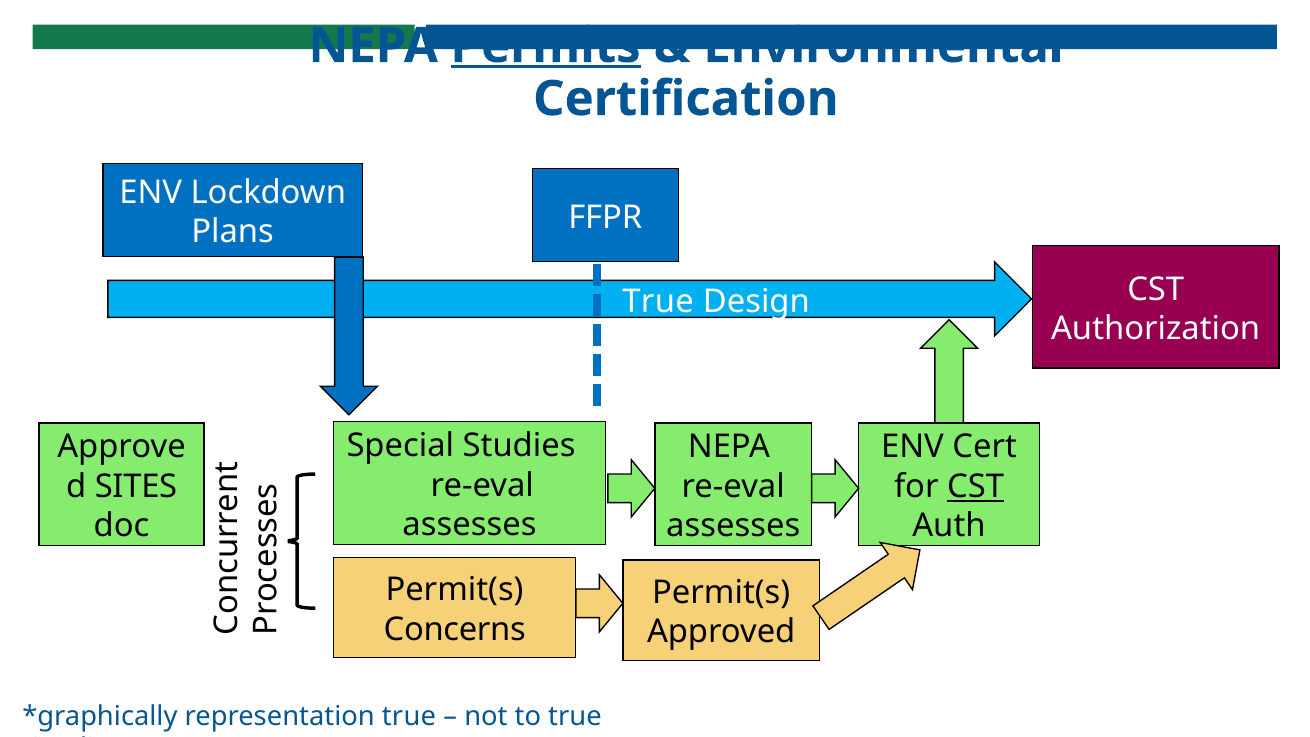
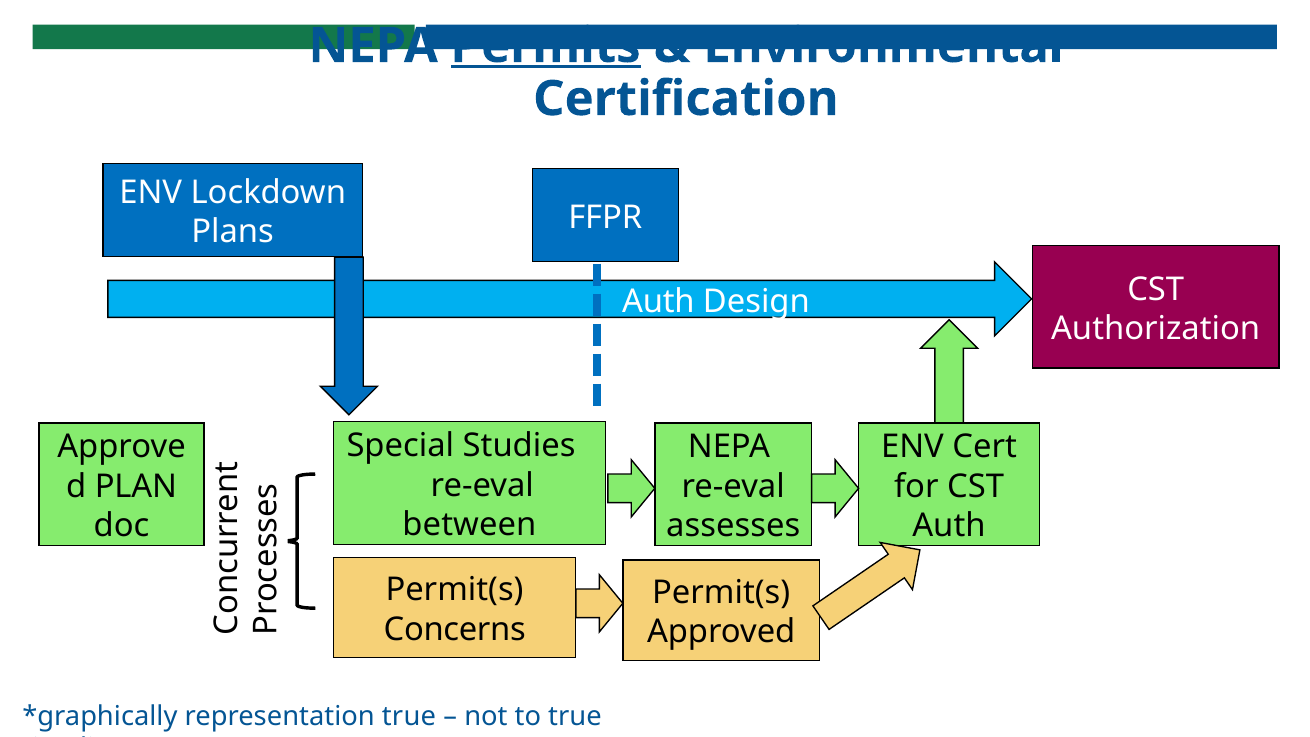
True: True -> Auth (658, 301)
SITES: SITES -> PLAN (136, 486)
CST underline: present -> none (976, 486)
assesses: assesses -> between (469, 524)
